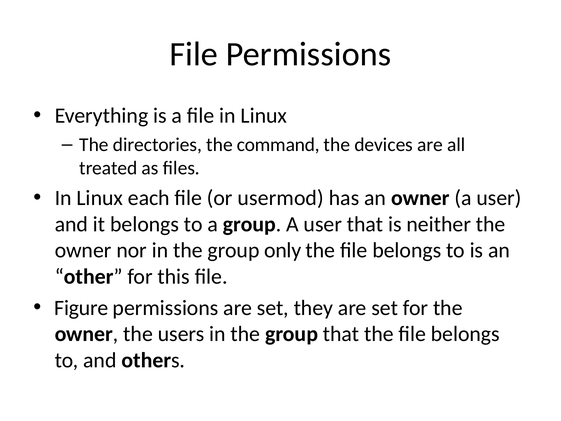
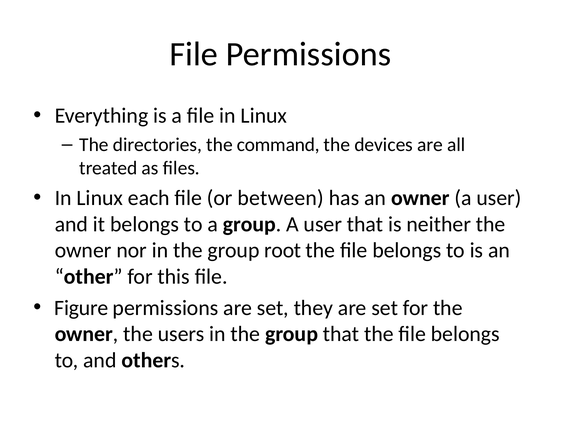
usermod: usermod -> between (281, 198)
only: only -> root (283, 250)
